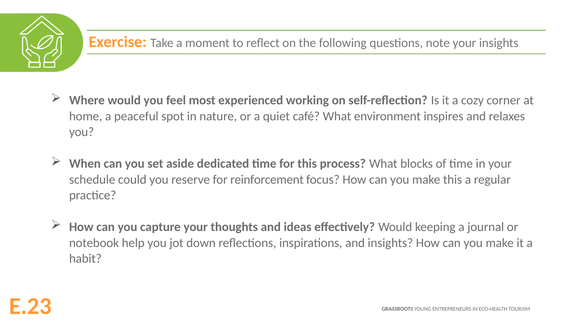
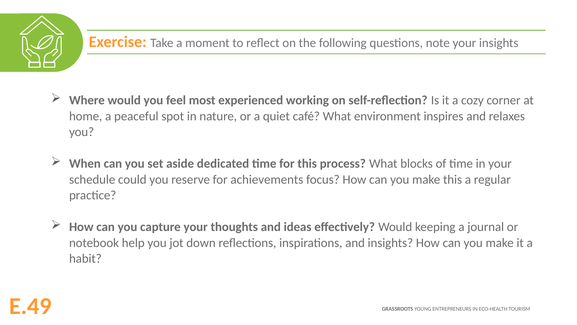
reinforcement: reinforcement -> achievements (267, 179)
E.23: E.23 -> E.49 (30, 306)
